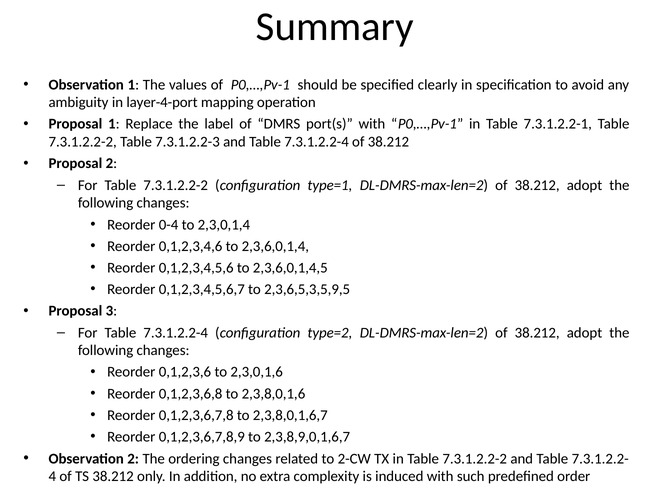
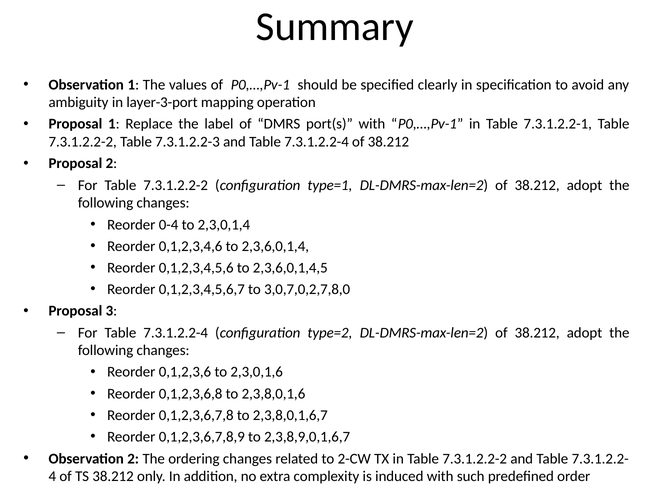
layer-4-port: layer-4-port -> layer-3-port (162, 102)
2,3,6,5,3,5,9,5: 2,3,6,5,3,5,9,5 -> 3,0,7,0,2,7,8,0 (307, 289)
